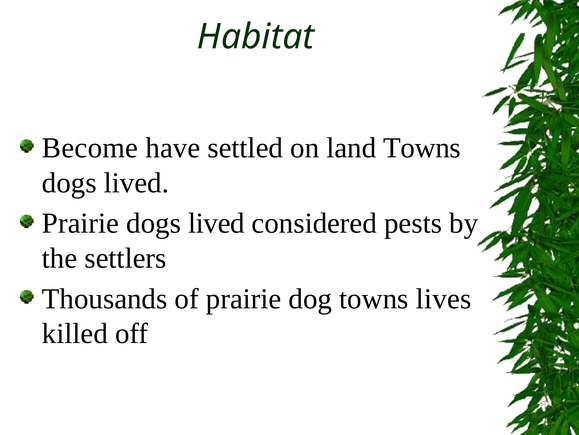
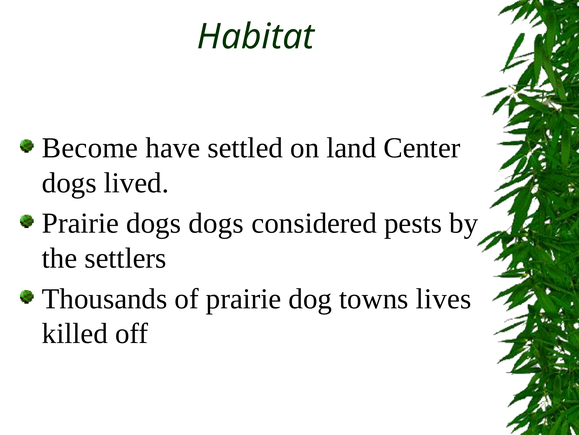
land Towns: Towns -> Center (422, 148)
Prairie dogs lived: lived -> dogs (216, 223)
